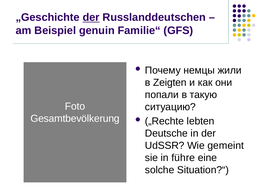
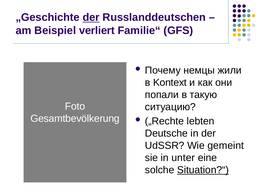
genuin: genuin -> verliert (97, 30)
Zeigten: Zeigten -> Kontext (170, 82)
führe: führe -> unter (183, 158)
Situation?“ underline: none -> present (203, 170)
